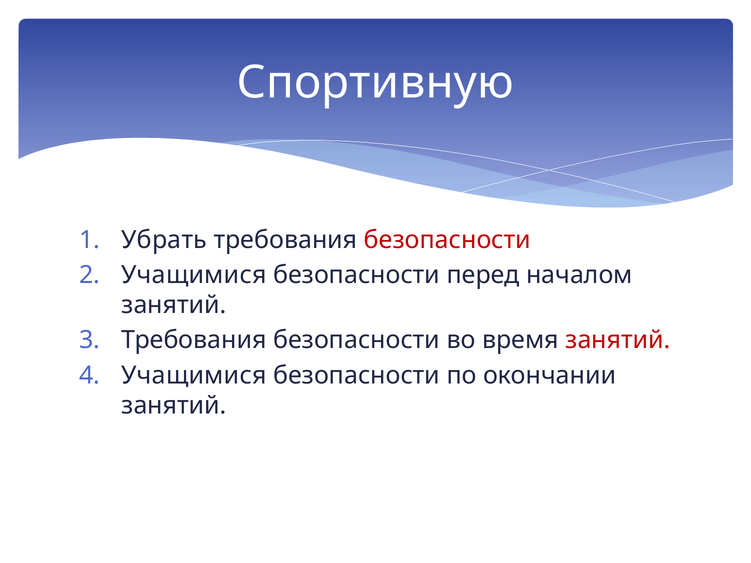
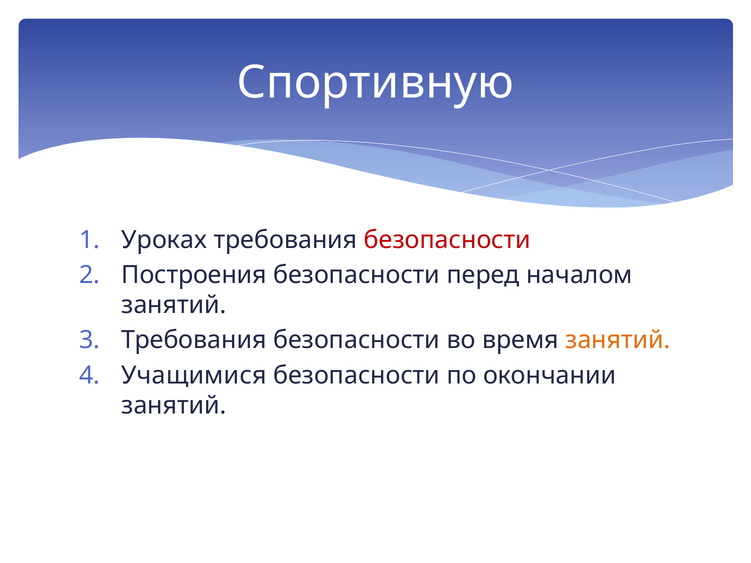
Убрать: Убрать -> Уроках (164, 240)
Учащимися: Учащимися -> Построения (194, 275)
занятий colour: red -> orange (618, 340)
